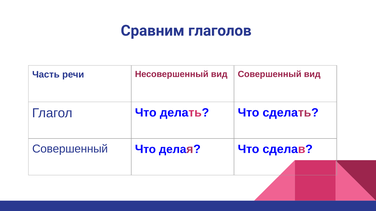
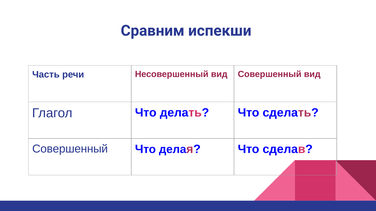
глаголов: глаголов -> испекши (220, 31)
